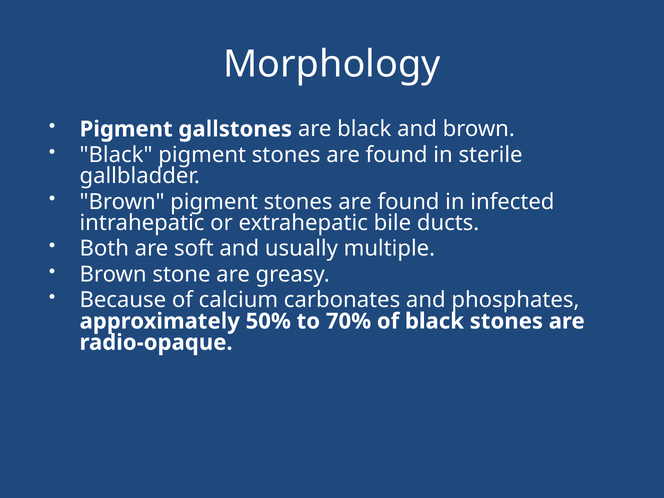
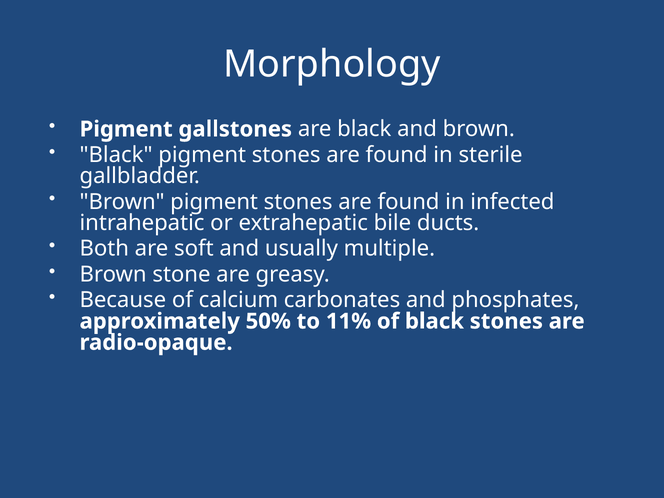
70%: 70% -> 11% (348, 321)
